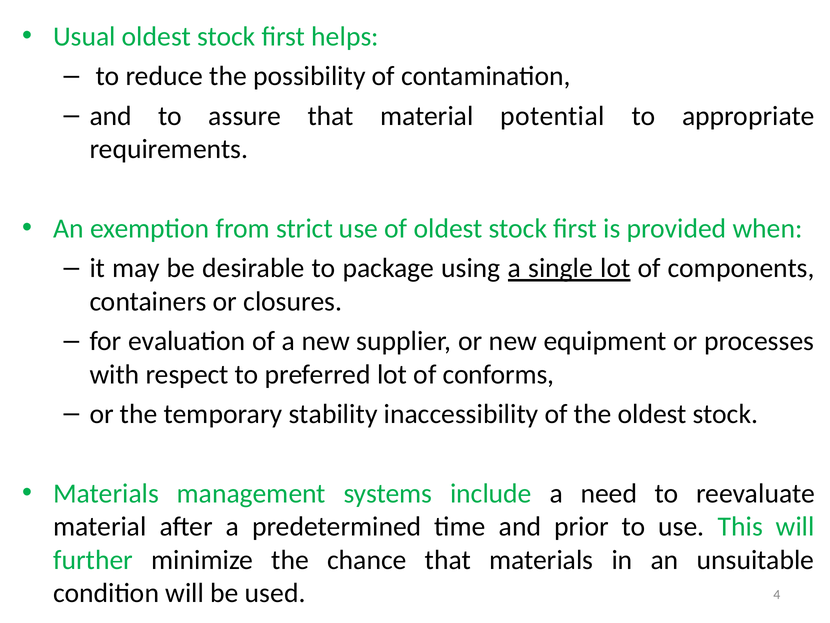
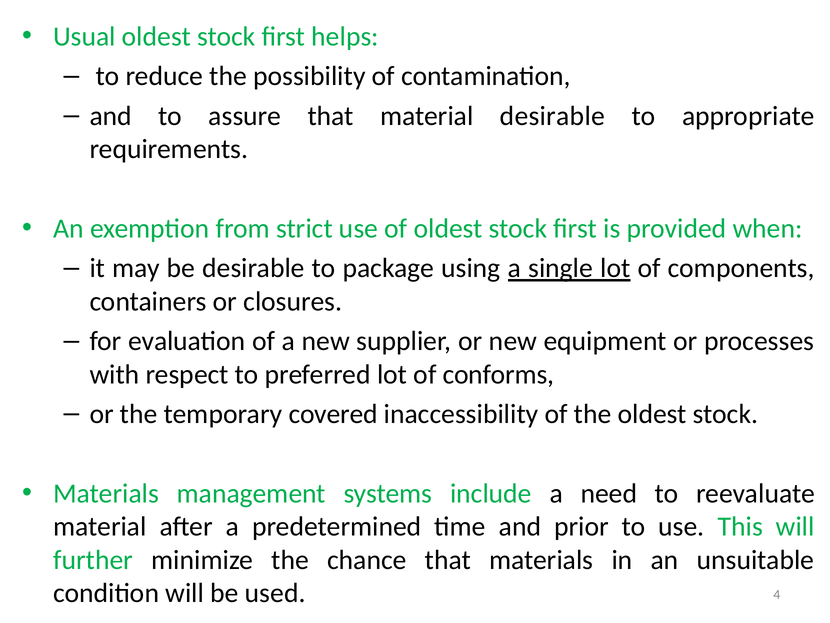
material potential: potential -> desirable (552, 116)
stability: stability -> covered (333, 414)
